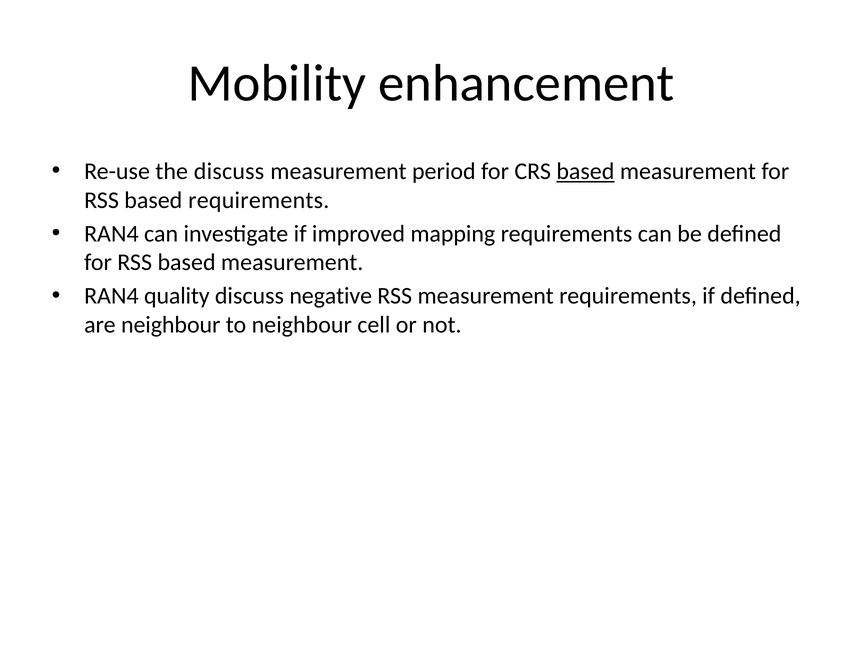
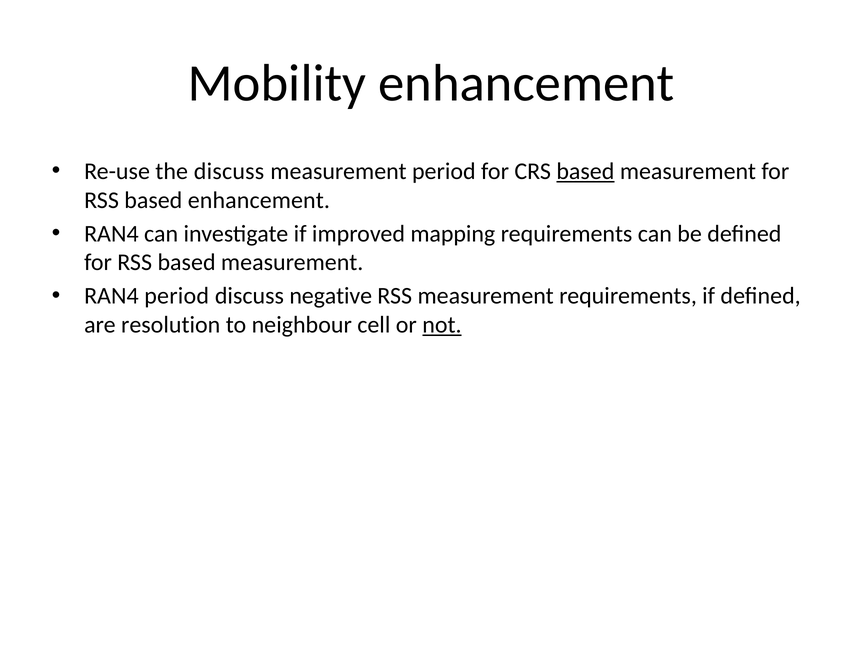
based requirements: requirements -> enhancement (259, 200)
RAN4 quality: quality -> period (177, 296)
are neighbour: neighbour -> resolution (171, 325)
not underline: none -> present (442, 325)
